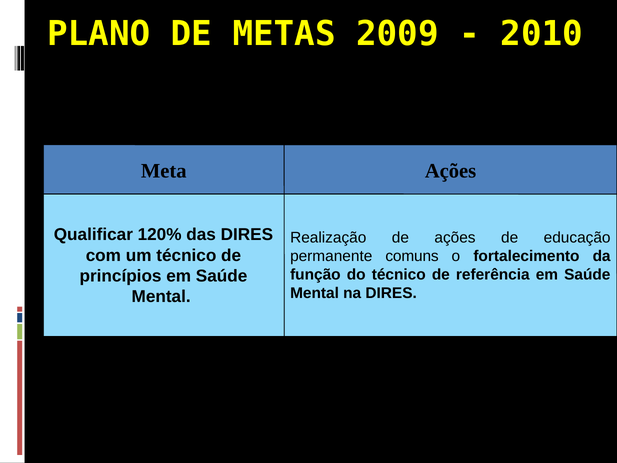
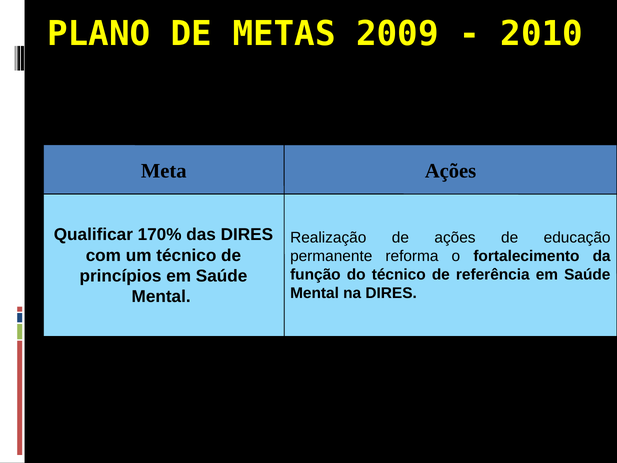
120%: 120% -> 170% (160, 235)
comuns: comuns -> reforma (412, 256)
